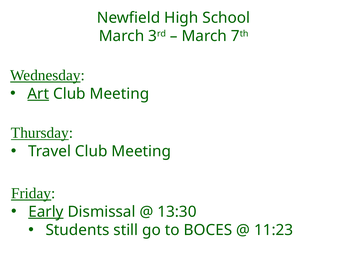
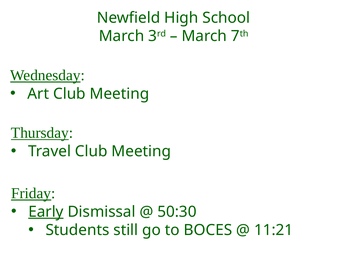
Art underline: present -> none (38, 94)
13:30: 13:30 -> 50:30 (177, 212)
11:23: 11:23 -> 11:21 (274, 230)
